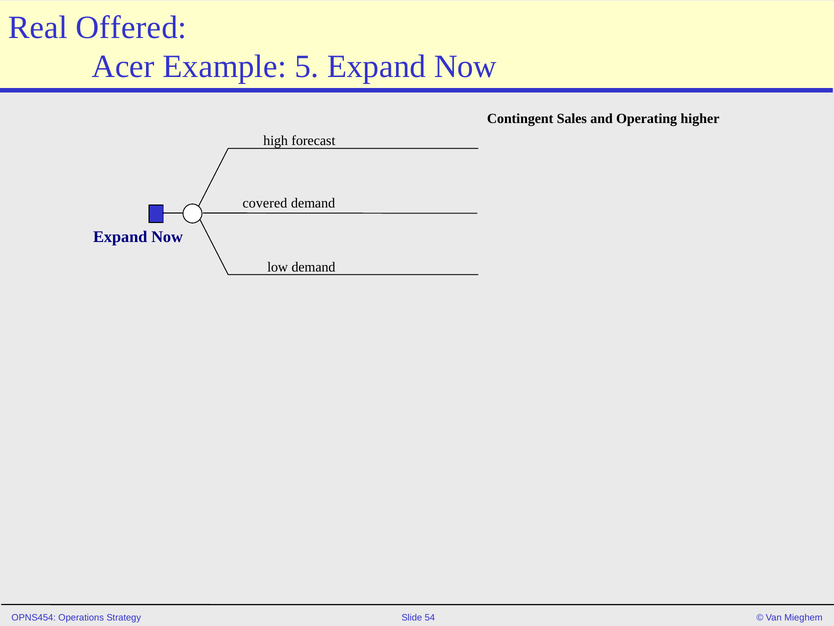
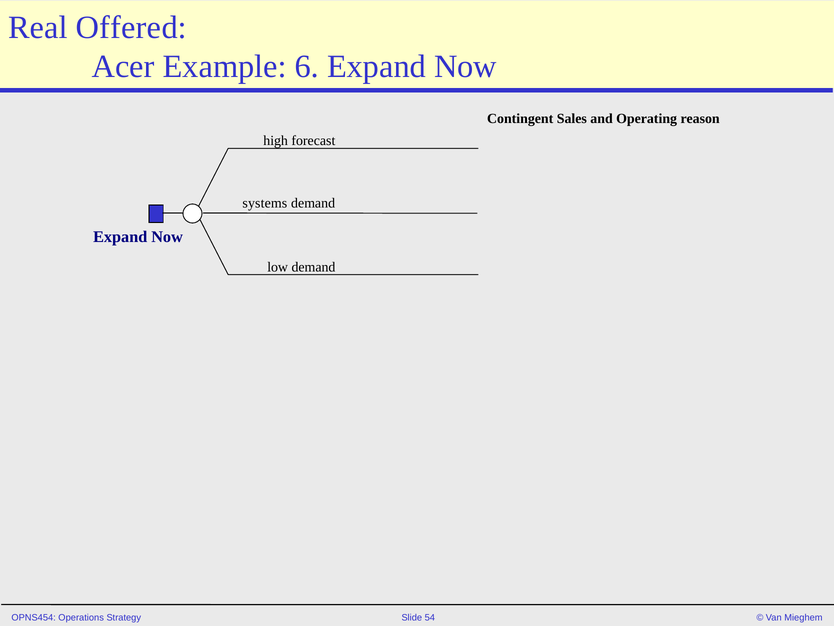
5: 5 -> 6 (307, 66)
higher: higher -> reason (700, 119)
covered: covered -> systems (265, 203)
